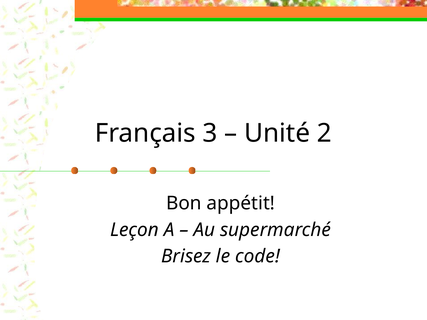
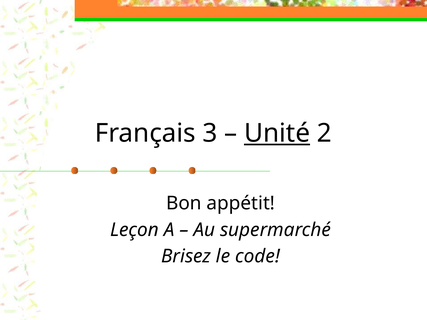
Unité underline: none -> present (277, 133)
